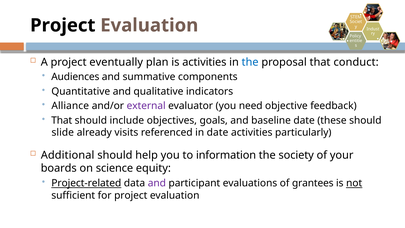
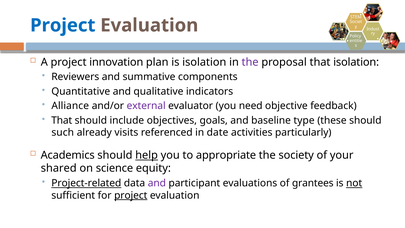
Project colour: black -> blue (63, 25)
eventually: eventually -> innovation (116, 62)
is activities: activities -> isolation (204, 62)
the colour: blue -> purple (250, 62)
that conduct: conduct -> isolation (356, 62)
Audiences: Audiences -> Reviewers (75, 77)
baseline date: date -> type (304, 120)
slide: slide -> such (63, 132)
Additional: Additional -> Academics (68, 155)
help underline: none -> present (147, 155)
information: information -> appropriate (226, 155)
boards: boards -> shared (59, 168)
project underline: none -> present (131, 195)
